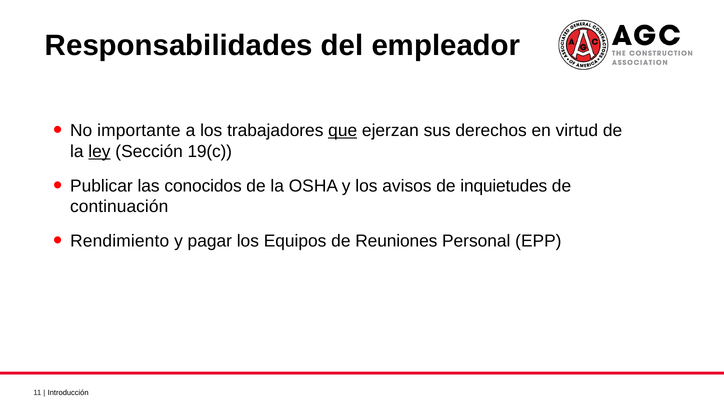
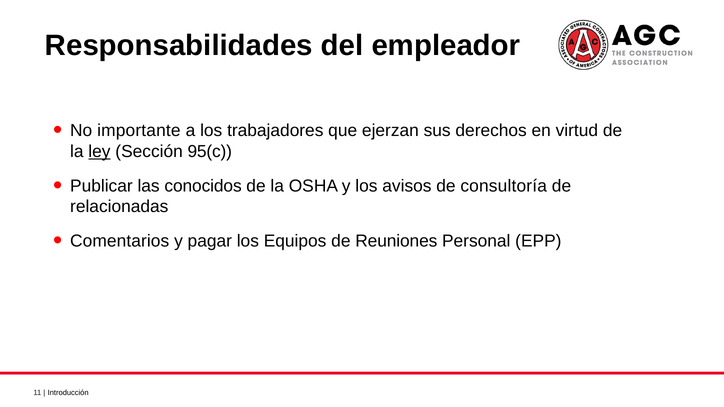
que underline: present -> none (343, 131)
19(c: 19(c -> 95(c (210, 152)
inquietudes: inquietudes -> consultoría (504, 186)
continuación: continuación -> relacionadas (119, 207)
Rendimiento: Rendimiento -> Comentarios (120, 241)
